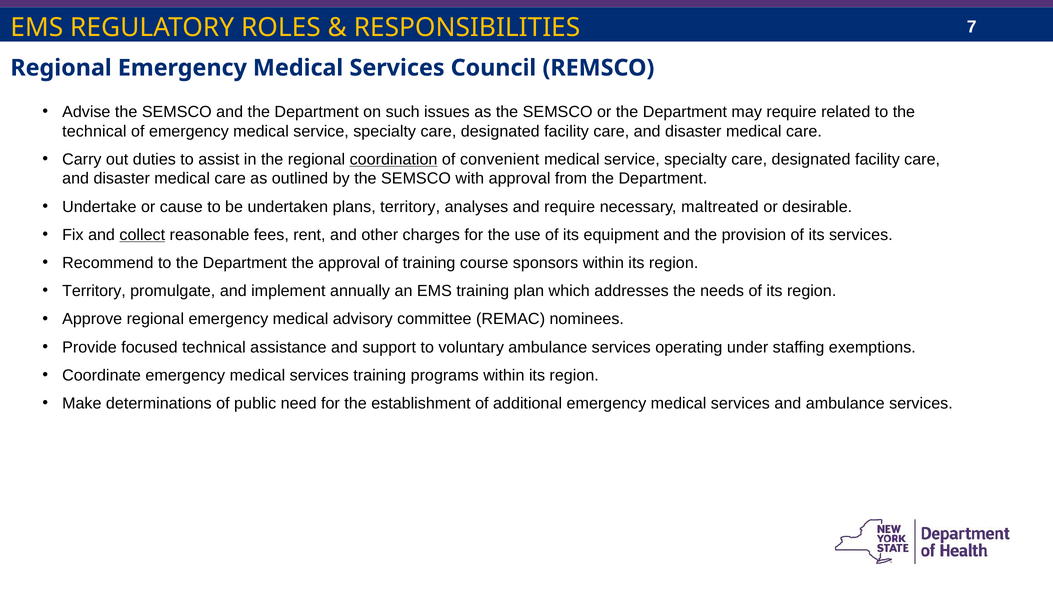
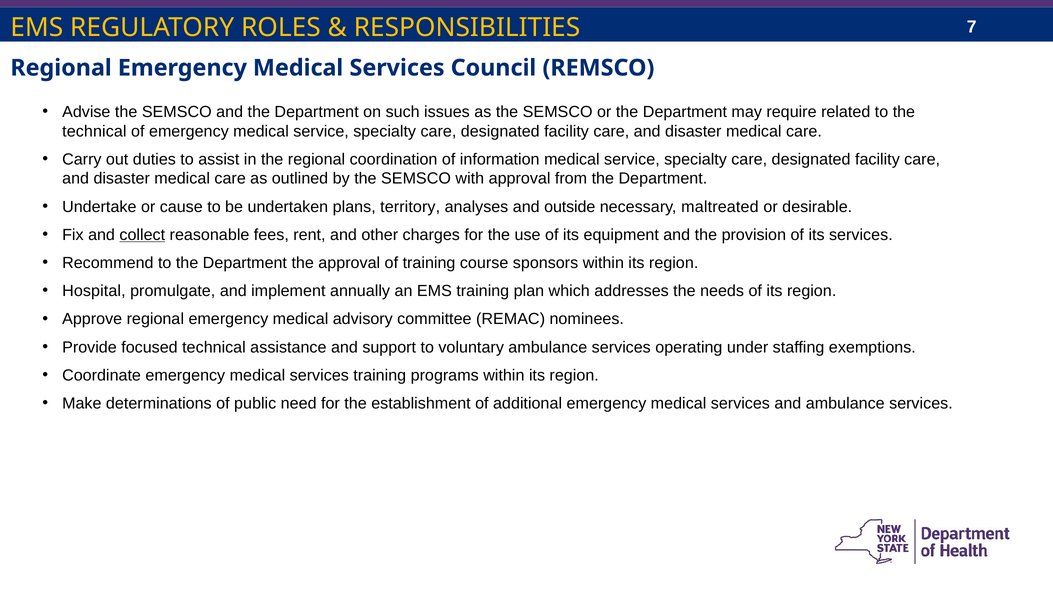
coordination underline: present -> none (394, 159)
convenient: convenient -> information (500, 159)
and require: require -> outside (570, 207)
Territory: Territory -> Hospital (94, 291)
